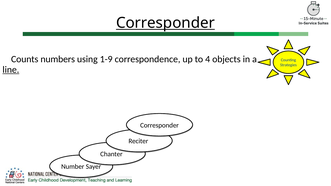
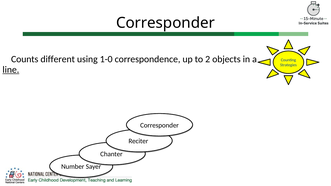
Corresponder underline: present -> none (165, 23)
numbers: numbers -> different (58, 59)
1-9: 1-9 -> 1-0 (106, 59)
4: 4 -> 2 (208, 59)
